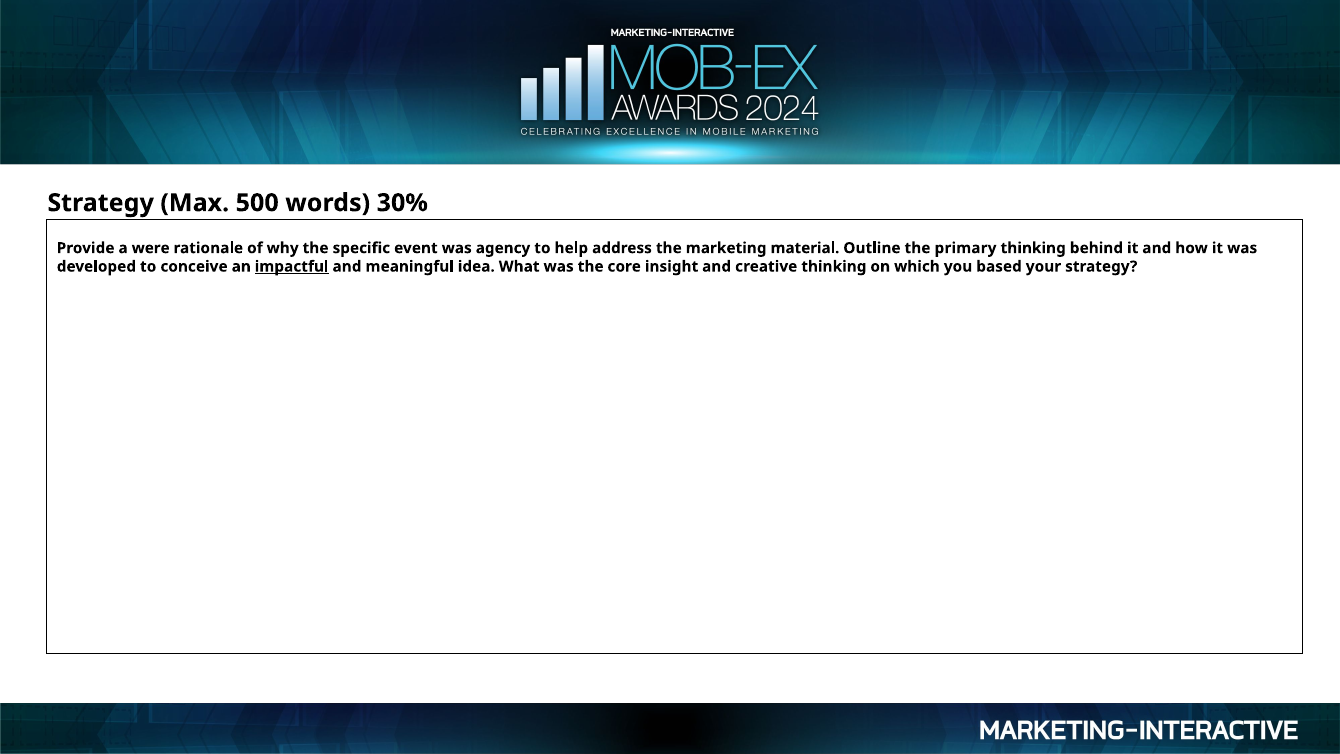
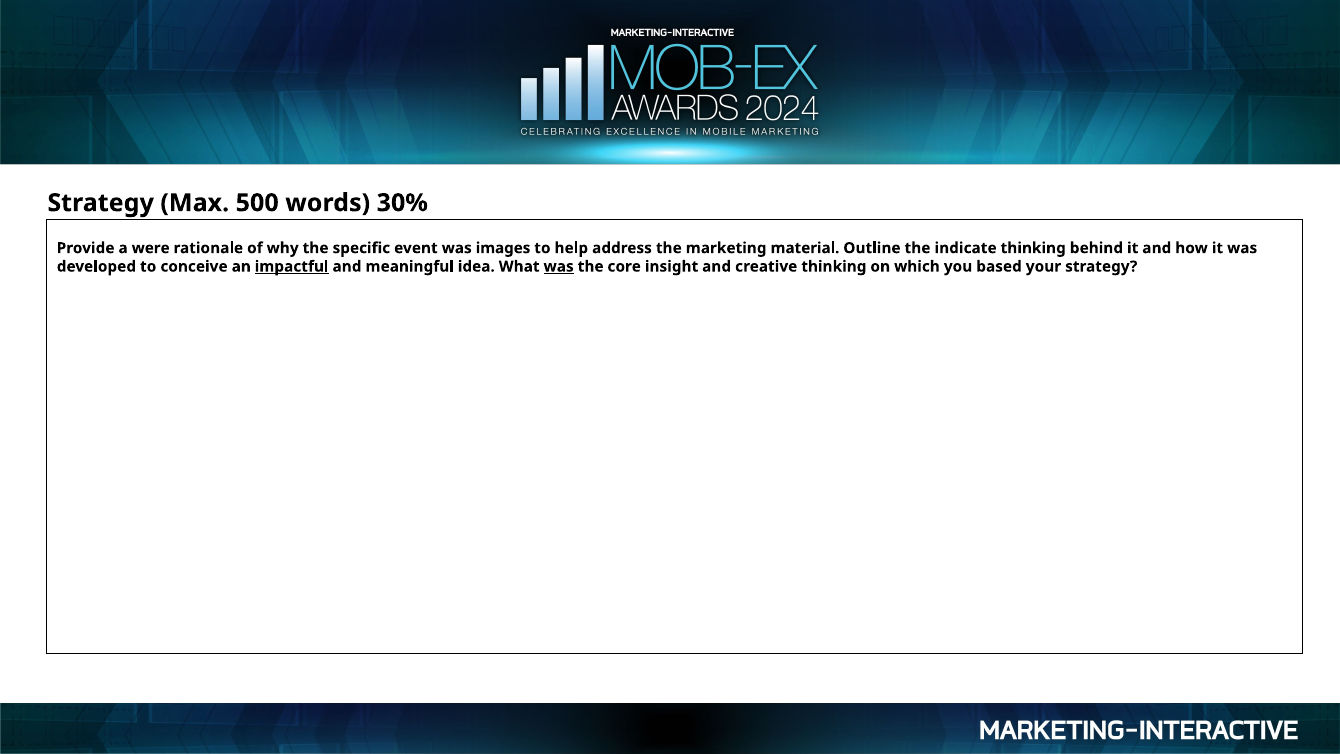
agency: agency -> images (503, 248)
primary: primary -> indicate (966, 248)
was underline: none -> present (559, 266)
